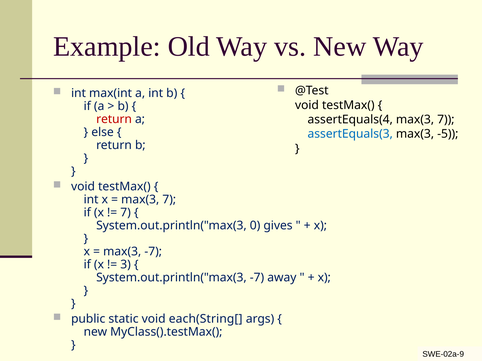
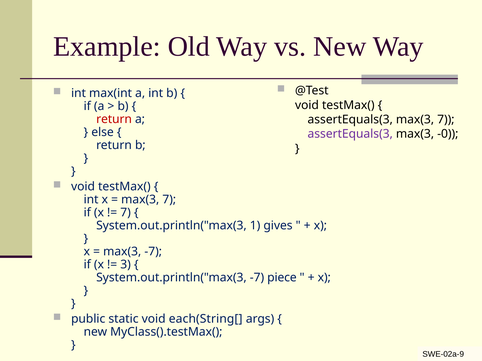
assertEquals(4: assertEquals(4 -> assertEquals(3 (350, 120)
assertEquals(3 colour: blue -> purple (350, 134)
-5: -5 -> -0 (448, 134)
0: 0 -> 1 (255, 226)
away: away -> piece (282, 278)
